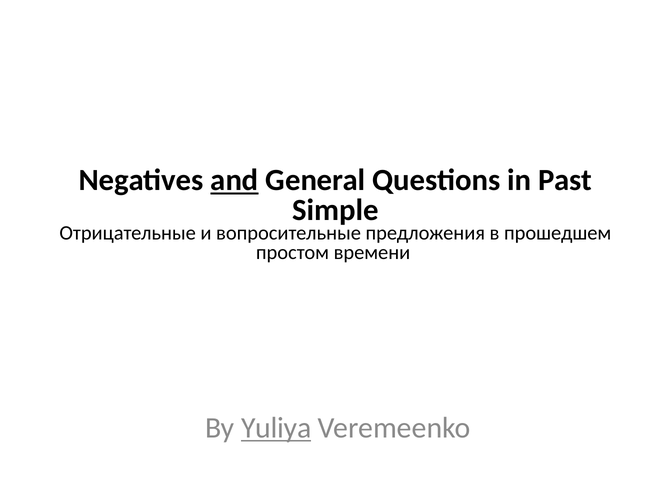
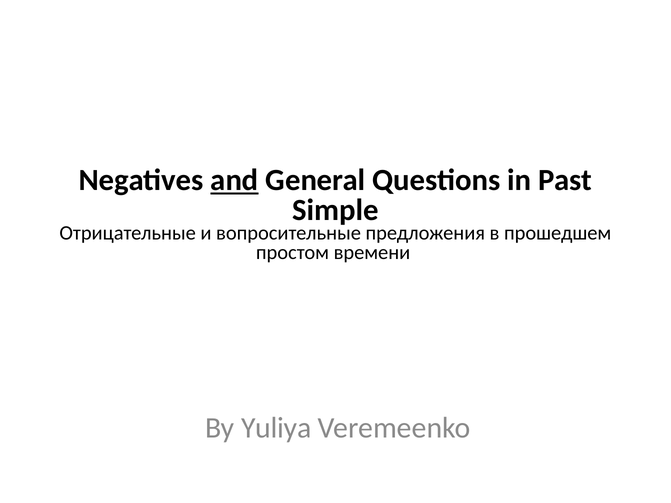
Yuliya underline: present -> none (276, 428)
